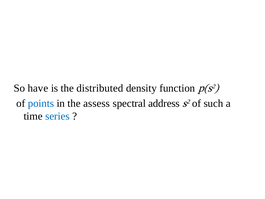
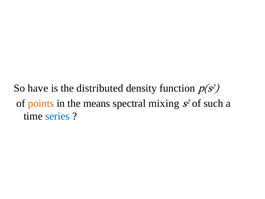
points colour: blue -> orange (41, 103)
assess: assess -> means (97, 103)
address: address -> mixing (164, 103)
